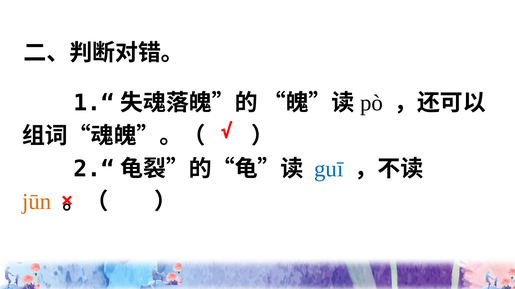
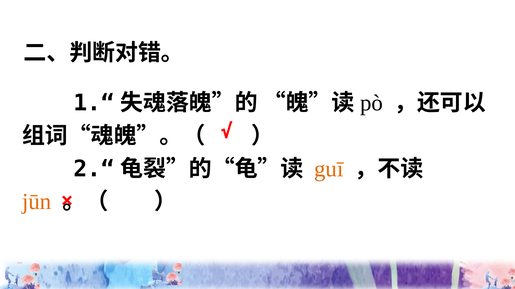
guī colour: blue -> orange (329, 169)
